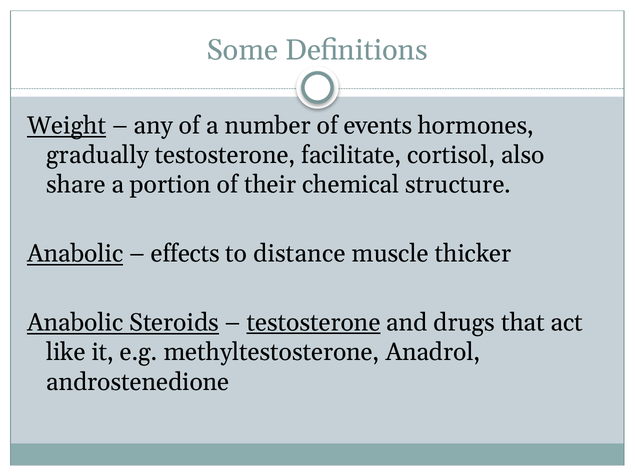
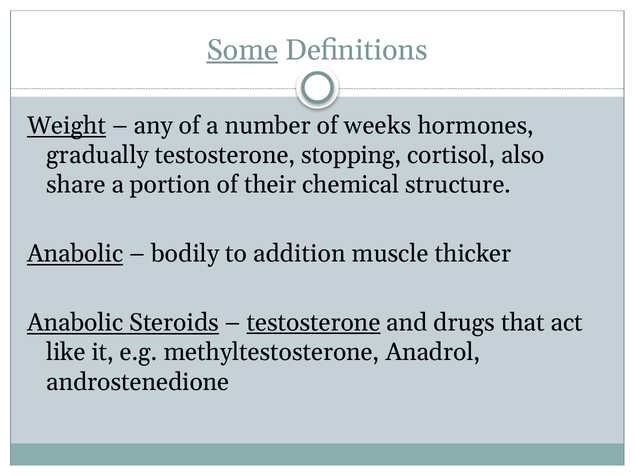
Some underline: none -> present (242, 50)
events: events -> weeks (378, 126)
facilitate: facilitate -> stopping (351, 155)
effects: effects -> bodily (185, 254)
distance: distance -> addition (299, 254)
